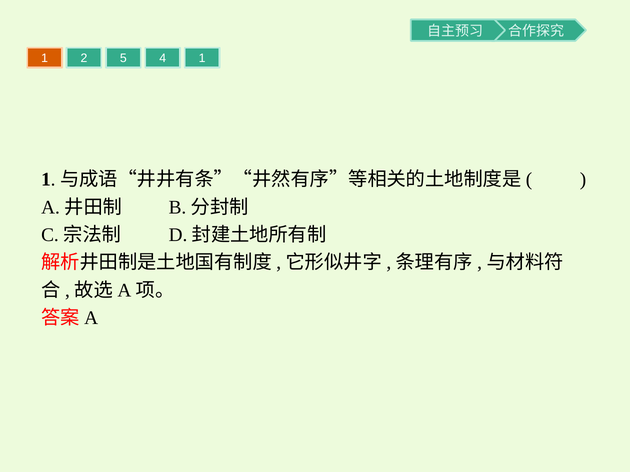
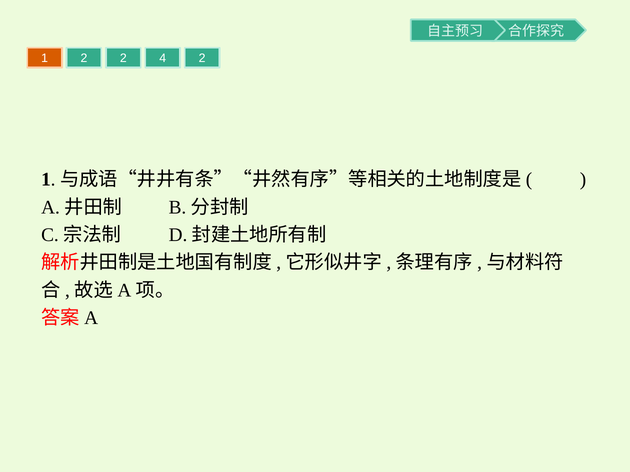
2 5: 5 -> 2 (123, 58)
4 1: 1 -> 2 (202, 58)
